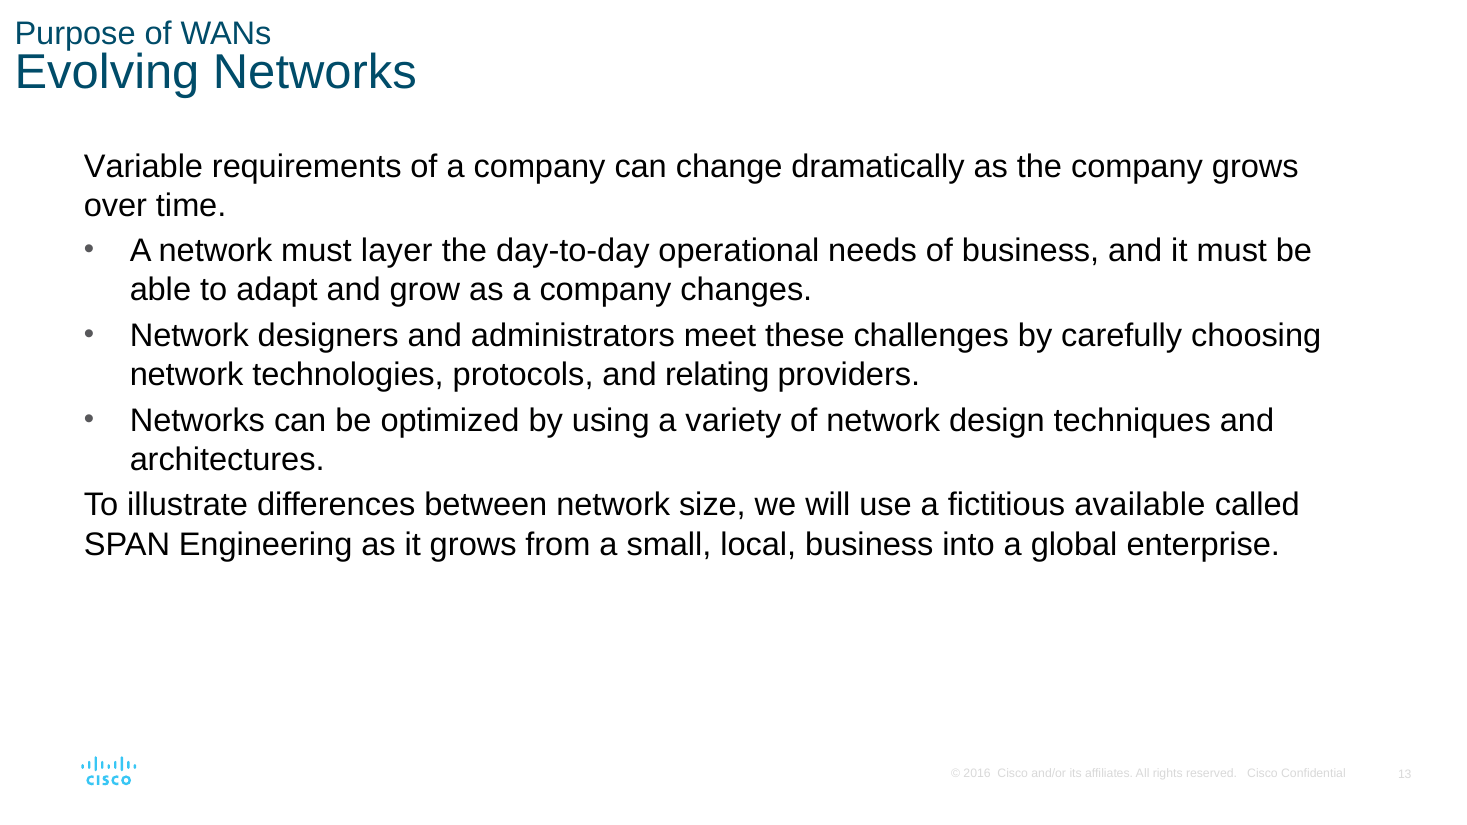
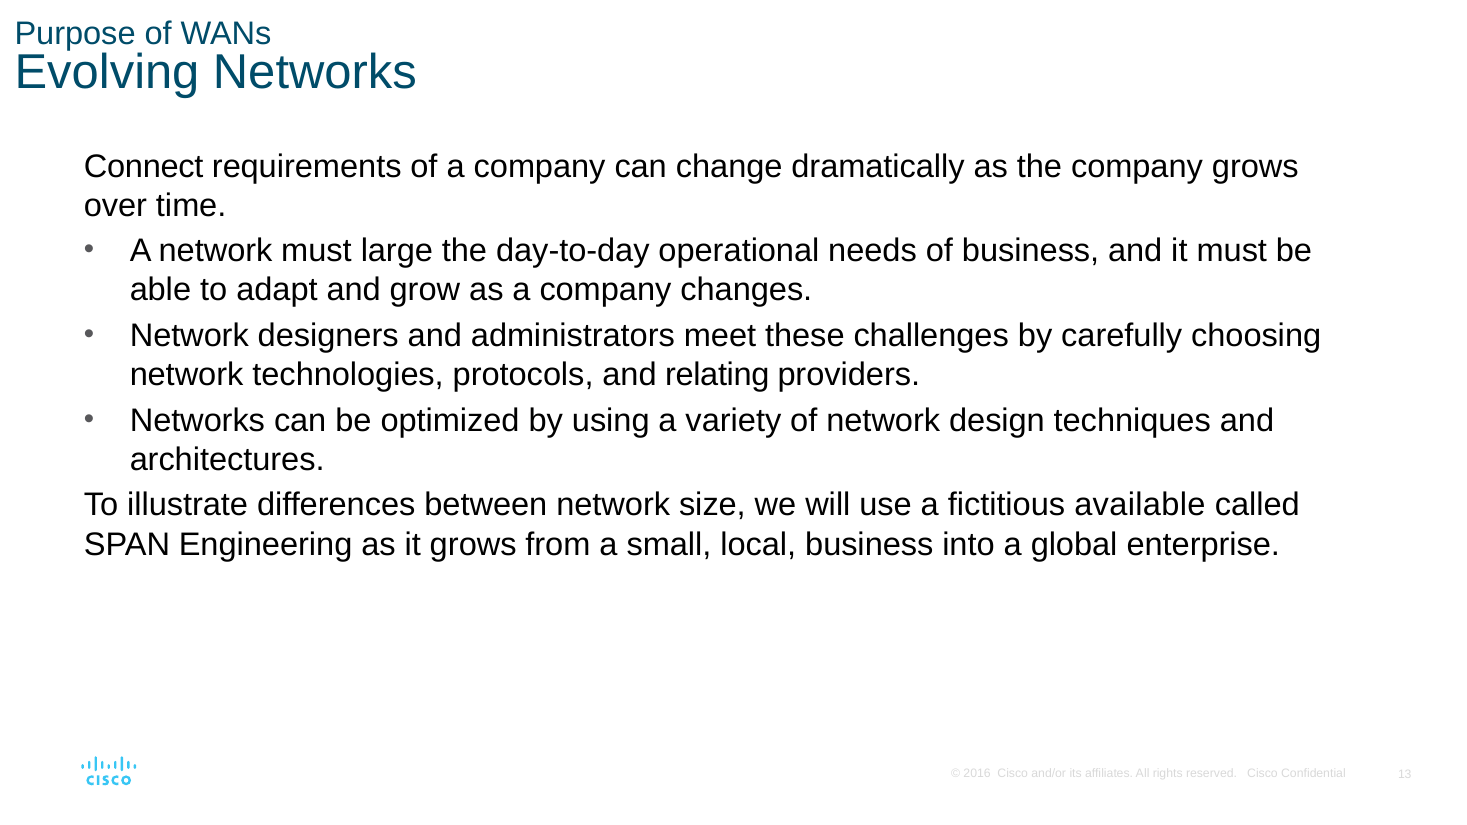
Variable: Variable -> Connect (144, 166)
layer: layer -> large (397, 251)
